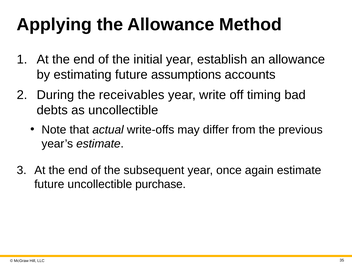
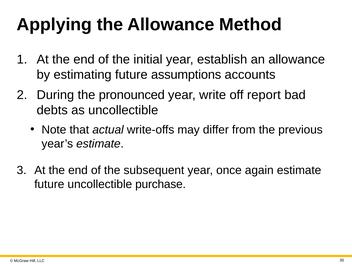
receivables: receivables -> pronounced (132, 95)
timing: timing -> report (264, 95)
